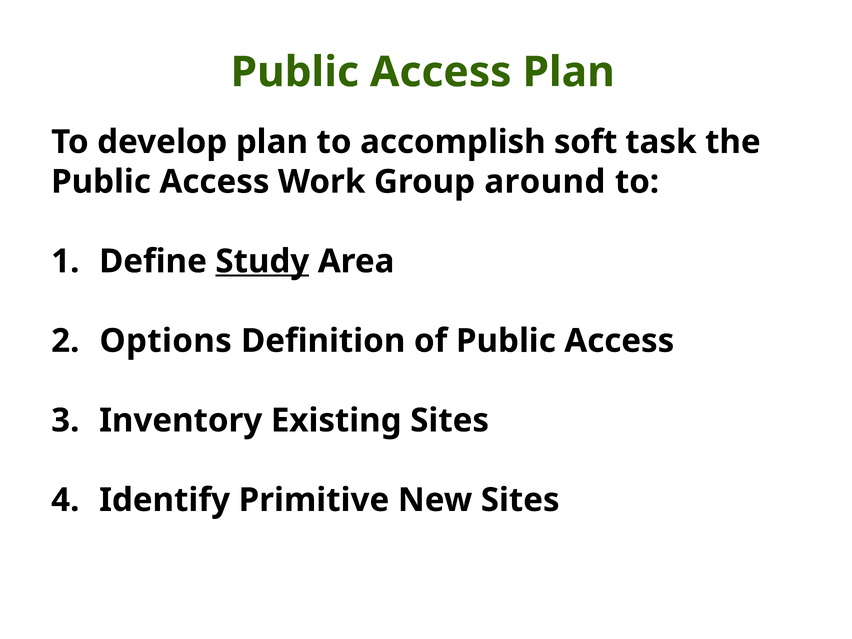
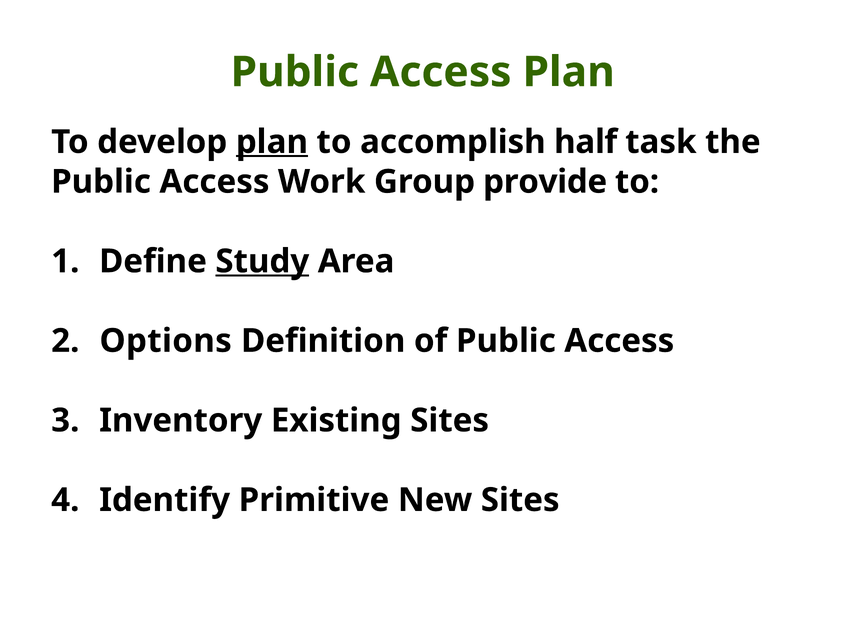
plan underline: none -> present (272, 142)
soft: soft -> half (586, 142)
around: around -> provide (545, 182)
